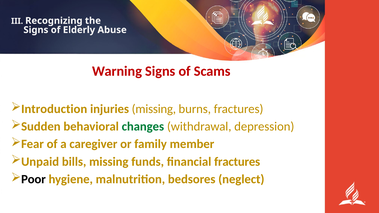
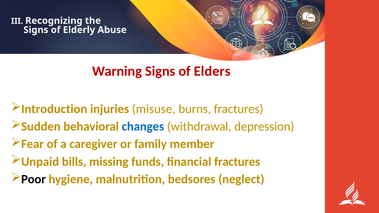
Scams: Scams -> Elders (212, 71)
injuries missing: missing -> misuse (154, 109)
changes colour: green -> blue (143, 127)
